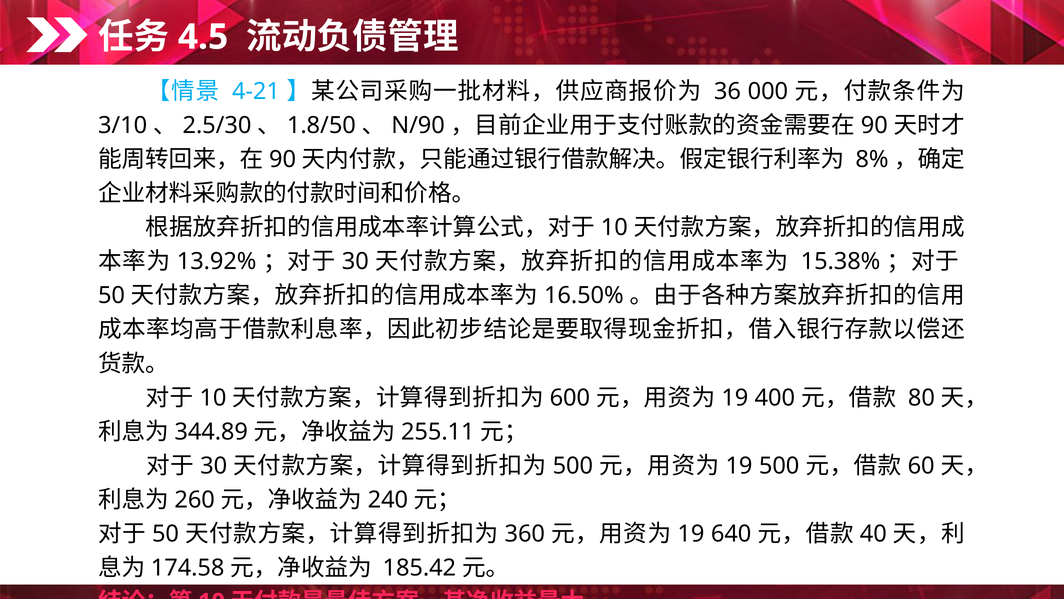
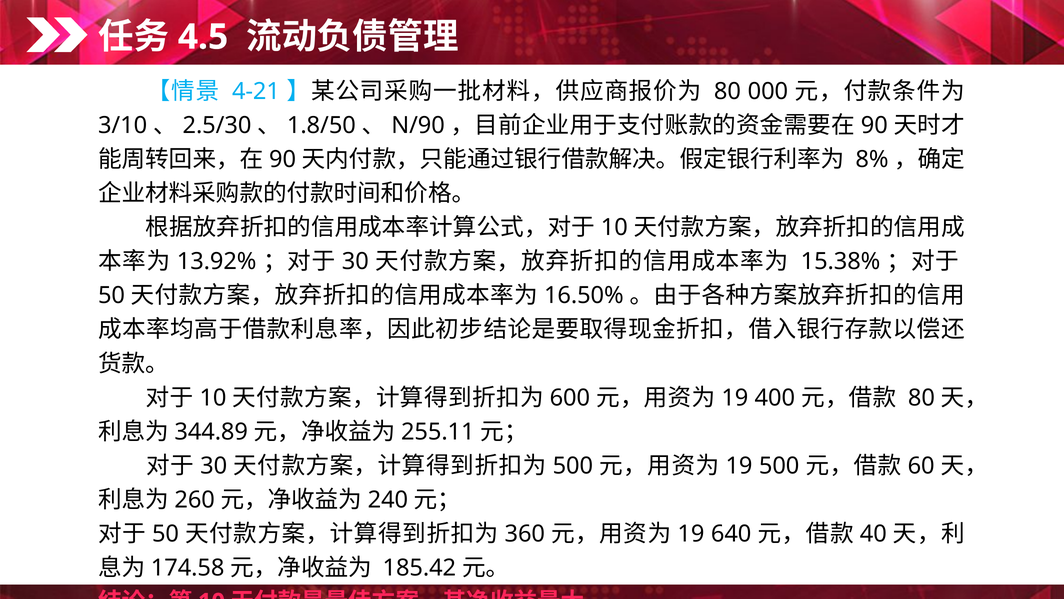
36: 36 -> 80 (727, 91)
